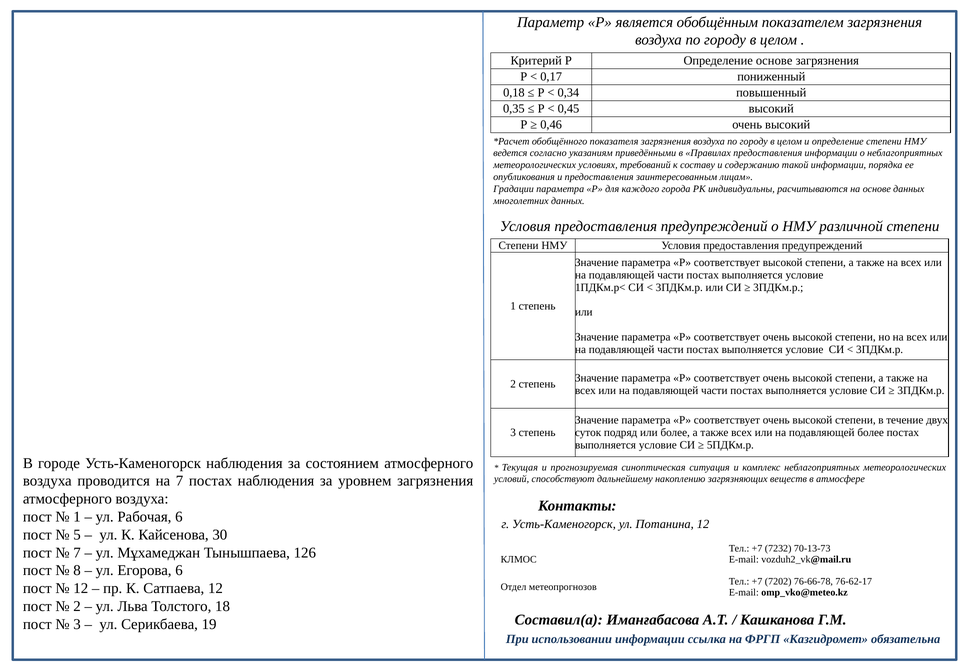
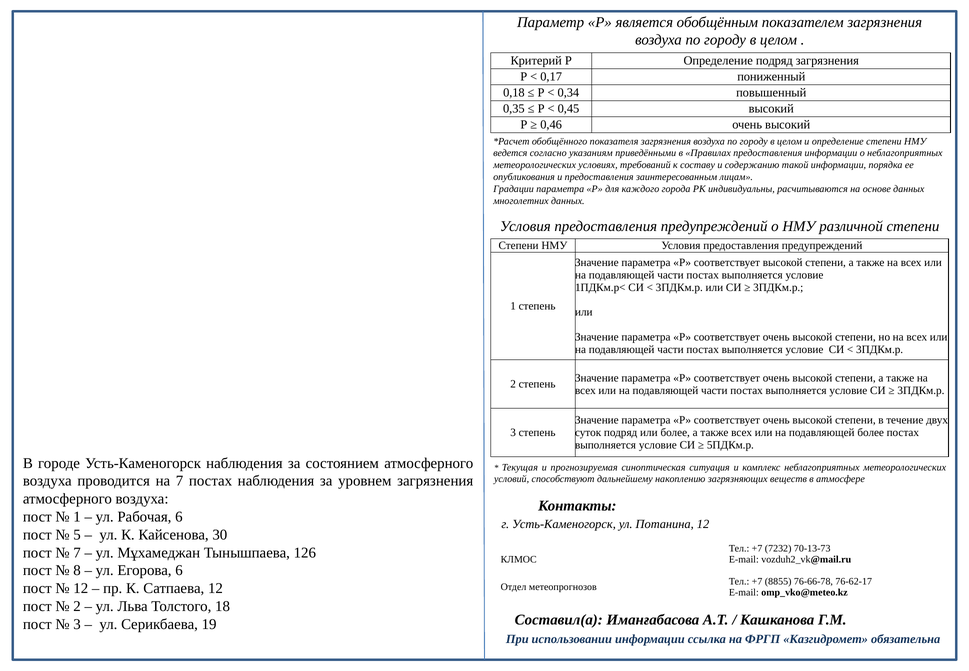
Определение основе: основе -> подряд (774, 61)
7202: 7202 -> 8855 (778, 581)
